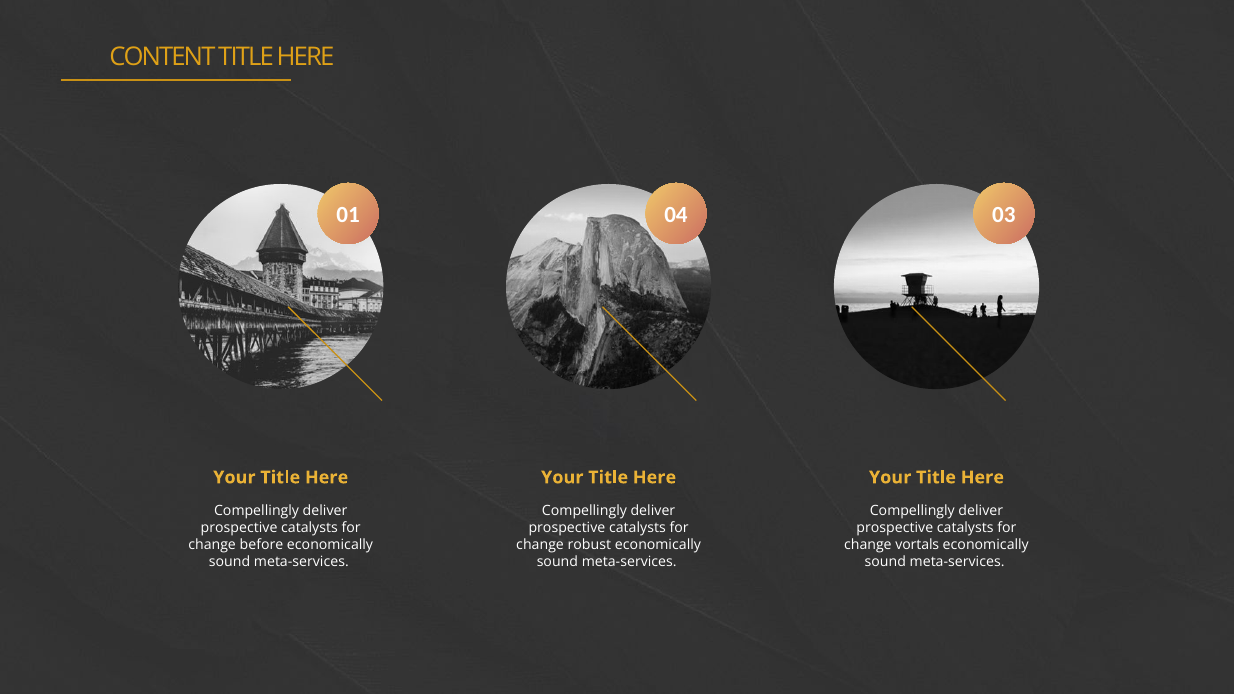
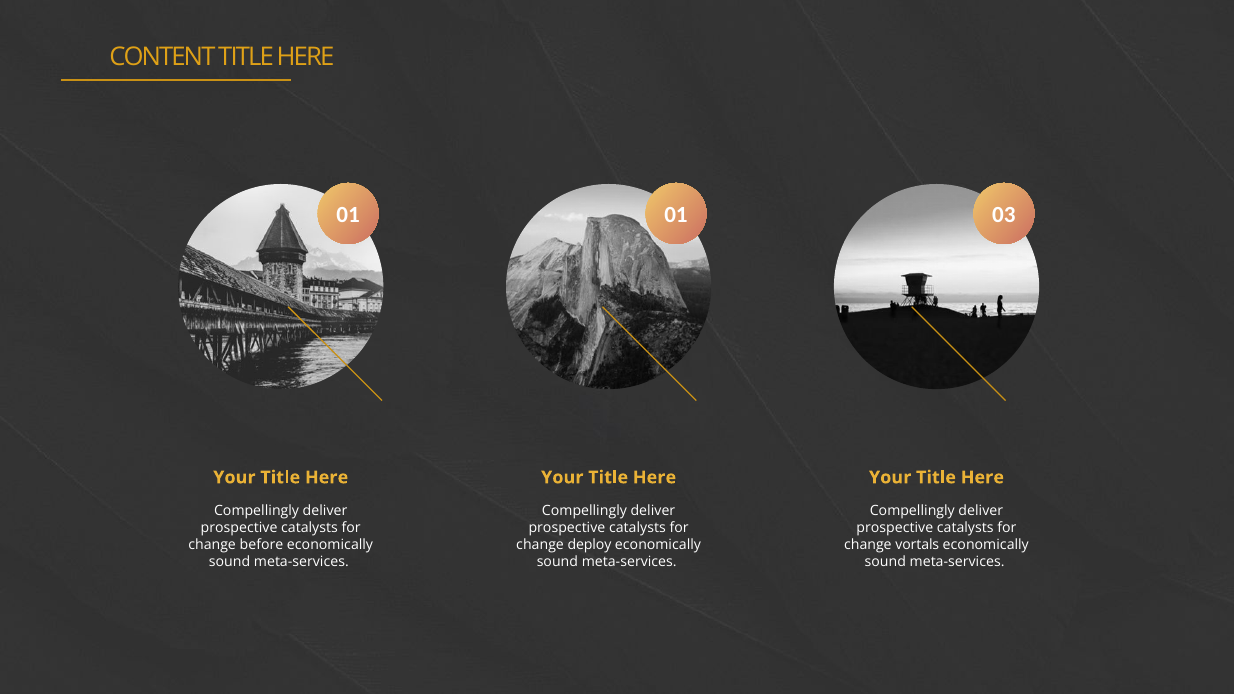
01 04: 04 -> 01 (676, 215)
robust: robust -> deploy (589, 545)
